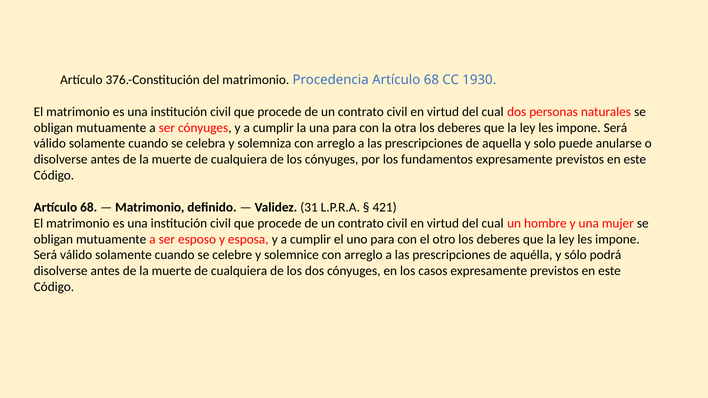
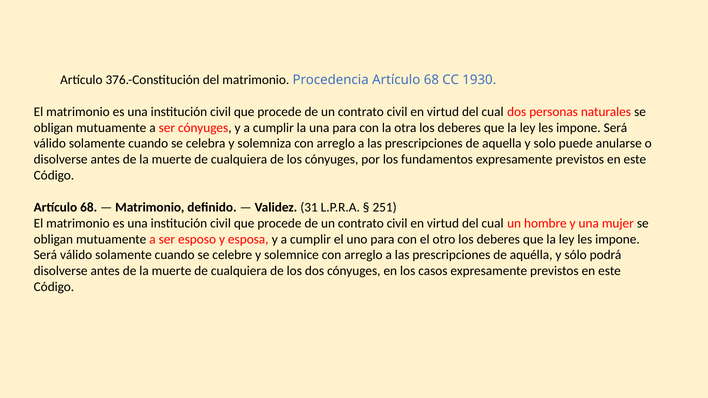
421: 421 -> 251 (385, 207)
